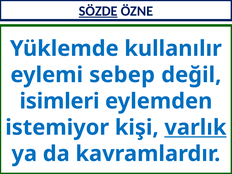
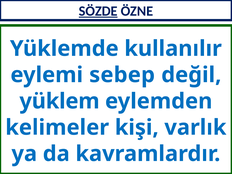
isimleri: isimleri -> yüklem (60, 101)
istemiyor: istemiyor -> kelimeler (57, 128)
varlık underline: present -> none (195, 128)
